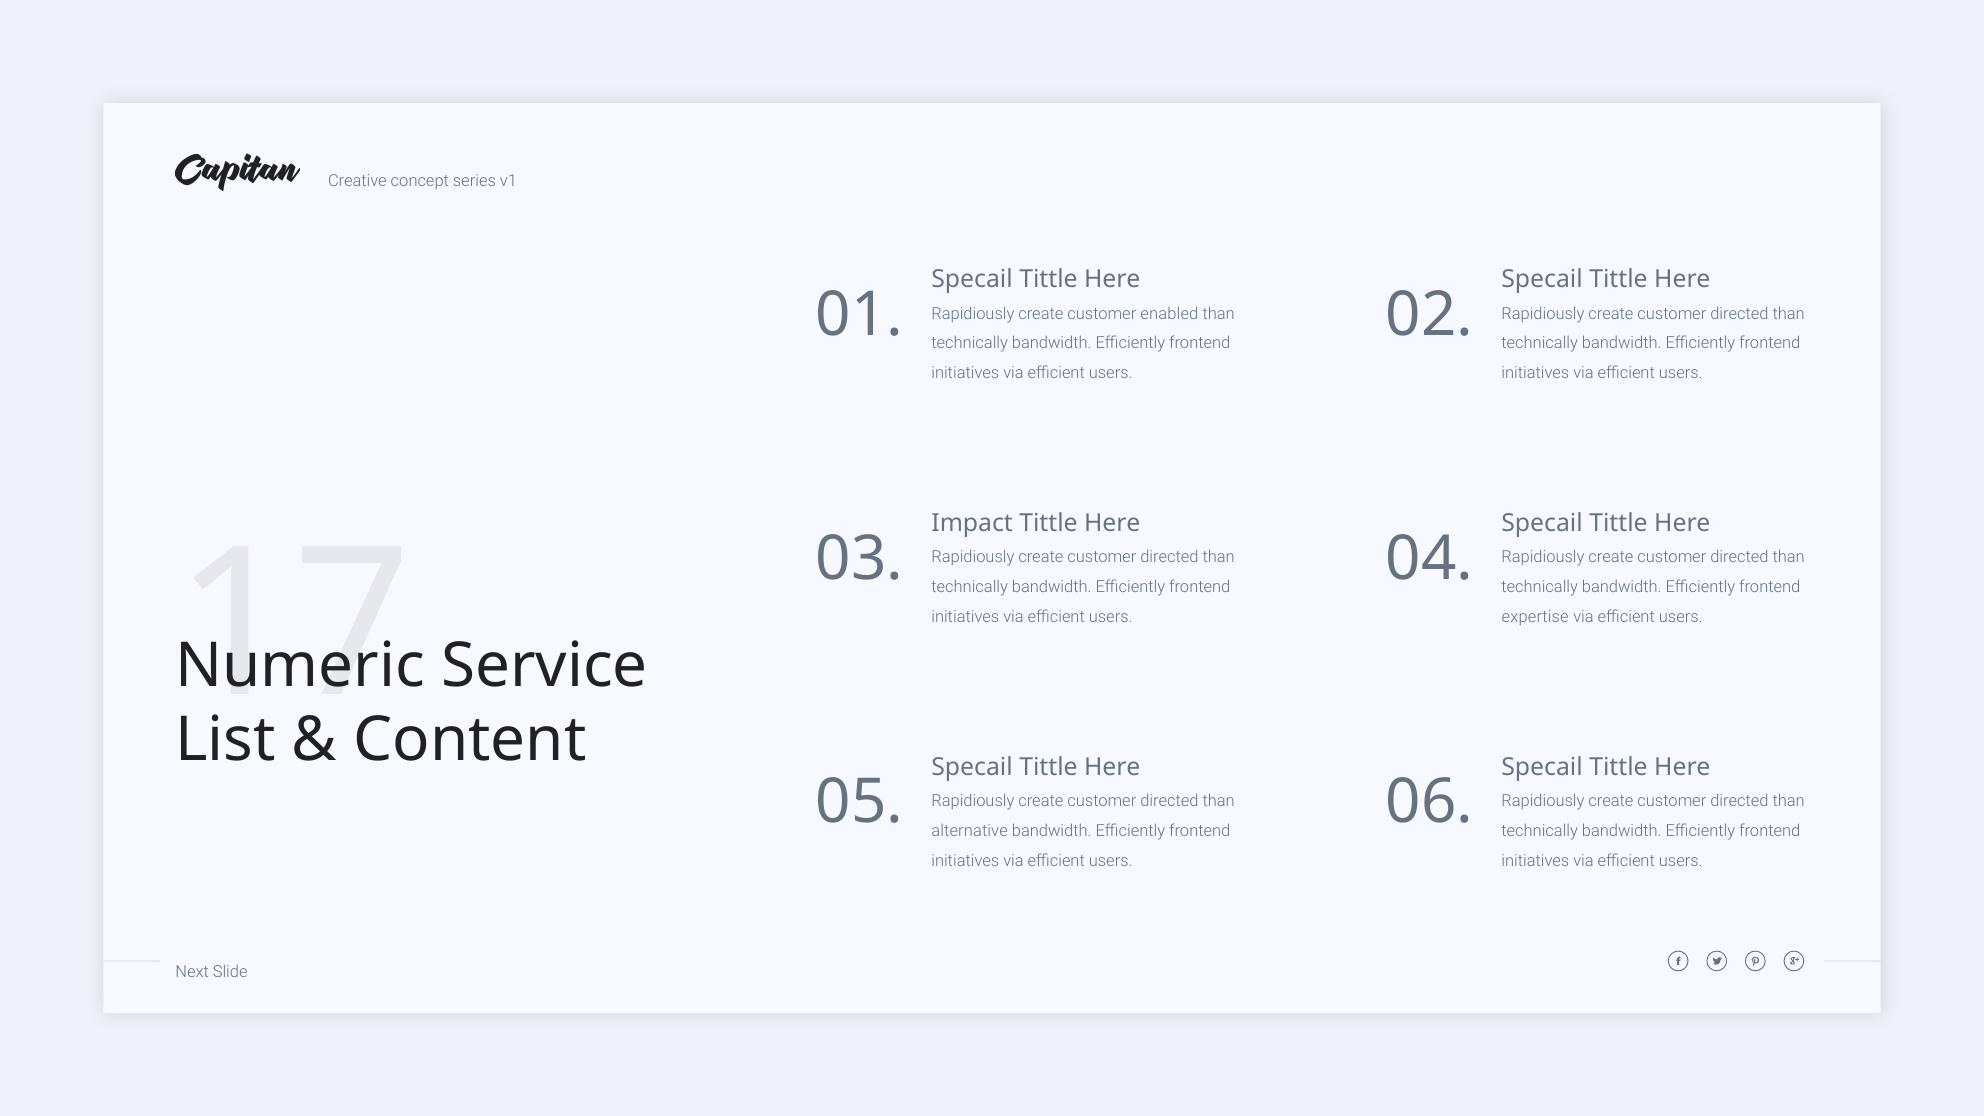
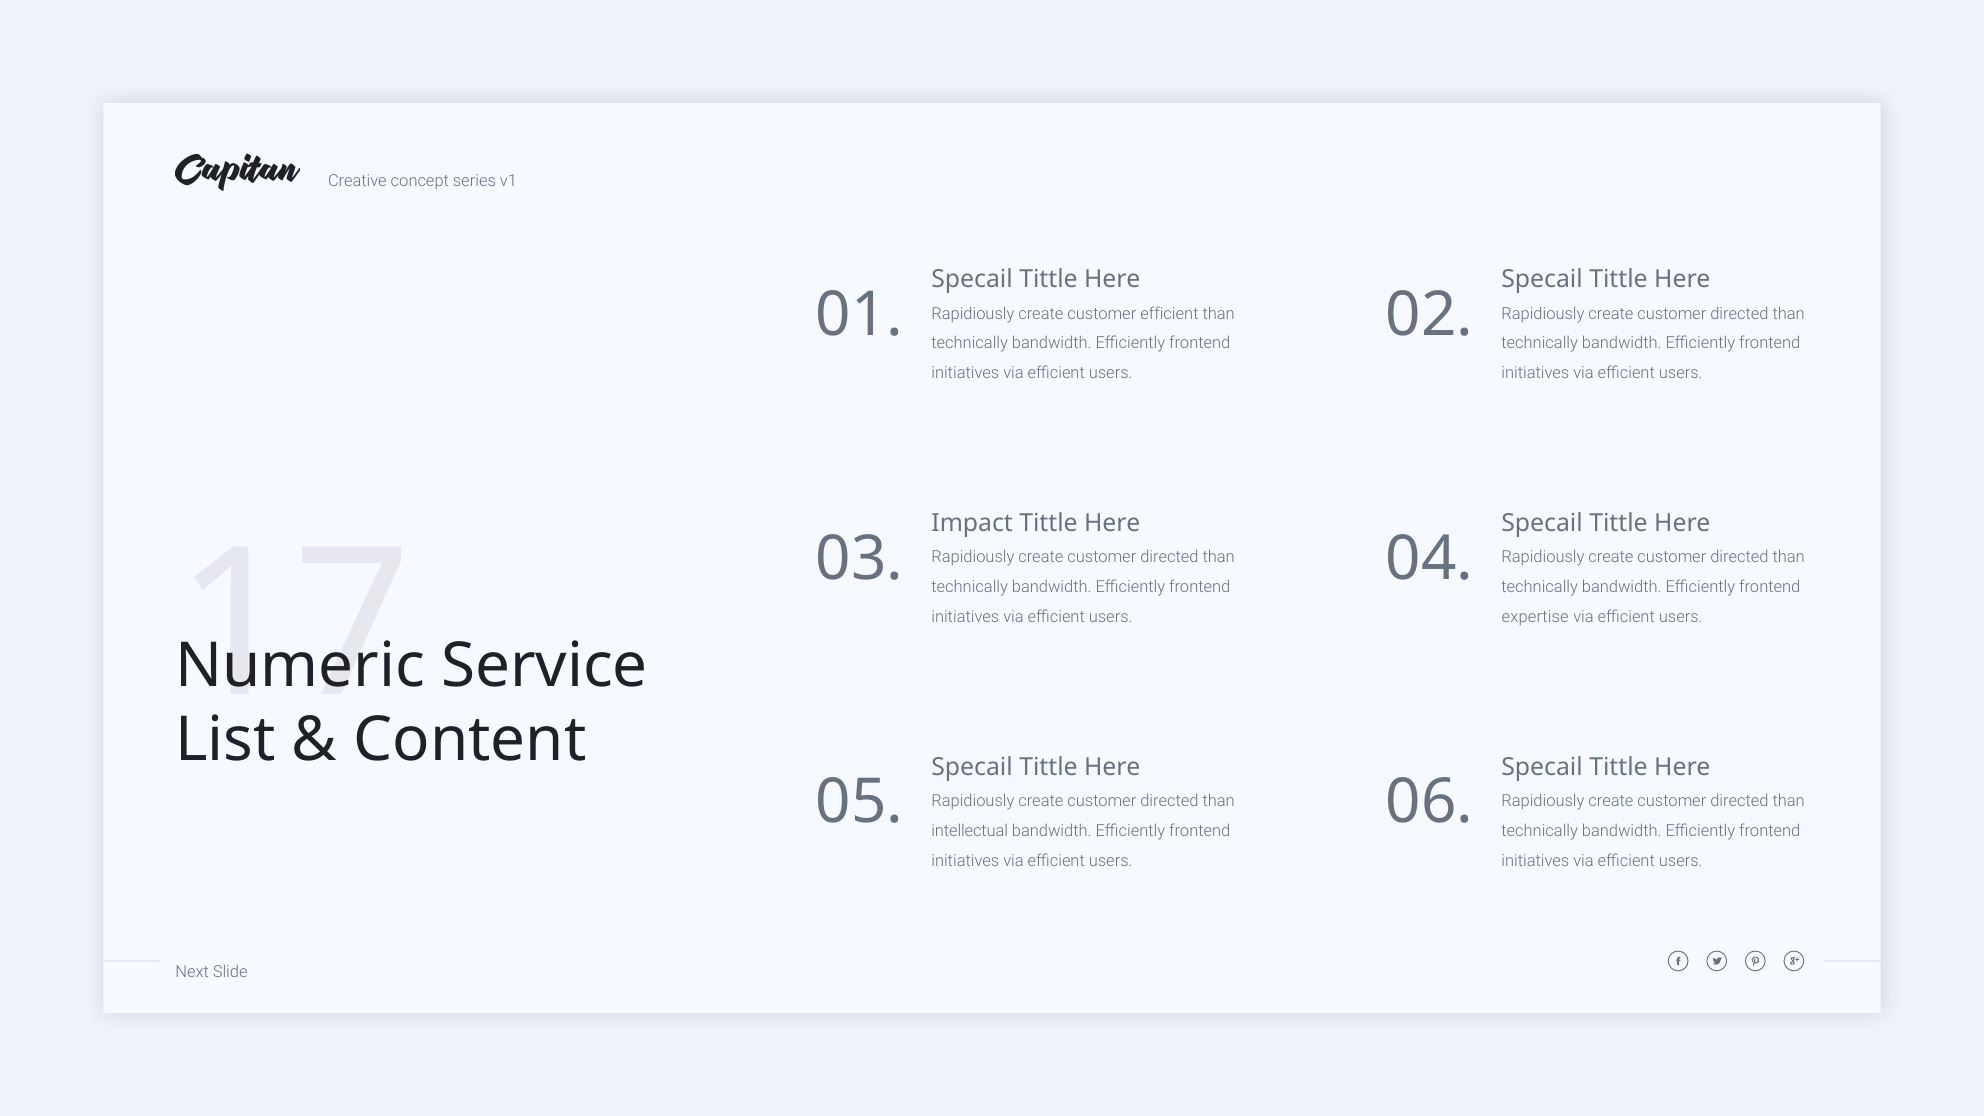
customer enabled: enabled -> efficient (1169, 314)
alternative: alternative -> intellectual (970, 831)
